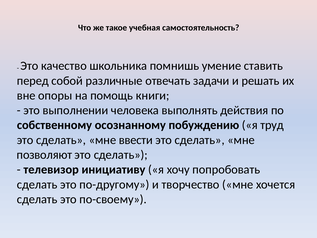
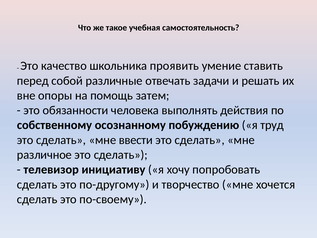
помнишь: помнишь -> проявить (174, 66)
книги: книги -> затем (153, 95)
выполнении: выполнении -> обязанности (75, 110)
позволяют: позволяют -> различное (44, 155)
